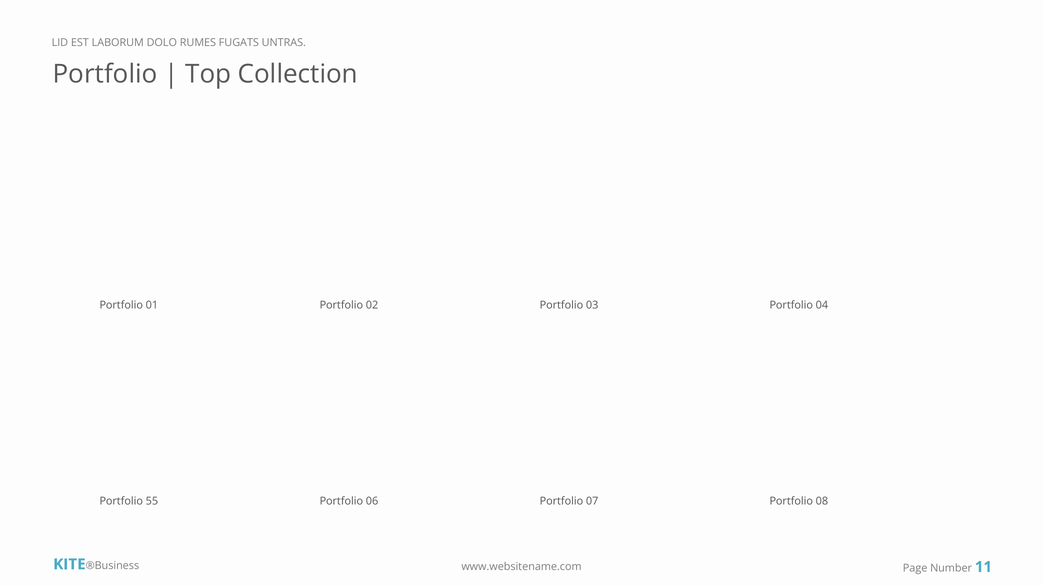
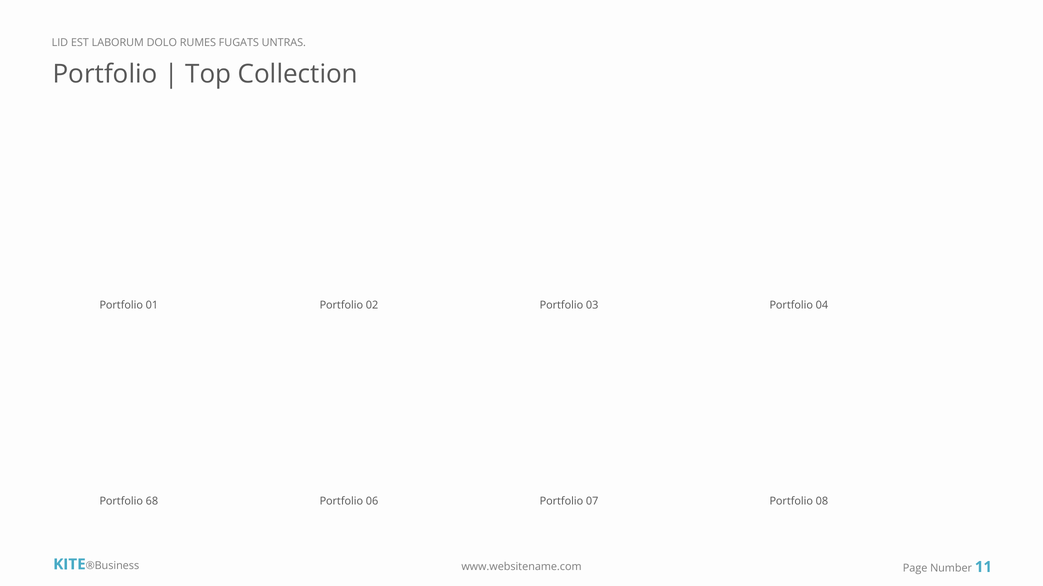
55: 55 -> 68 (152, 502)
